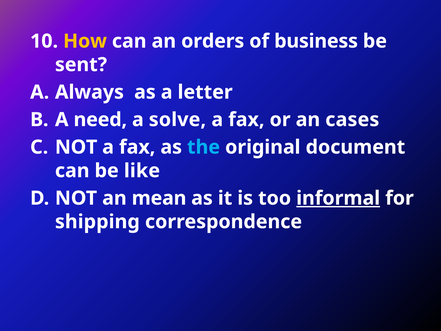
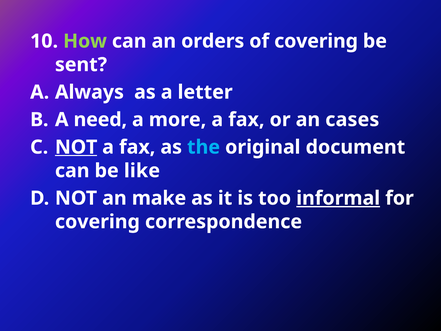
How colour: yellow -> light green (85, 41)
of business: business -> covering (316, 41)
solve: solve -> more (178, 120)
NOT underline: none -> present (76, 147)
mean: mean -> make (159, 198)
shipping: shipping -> covering (97, 222)
